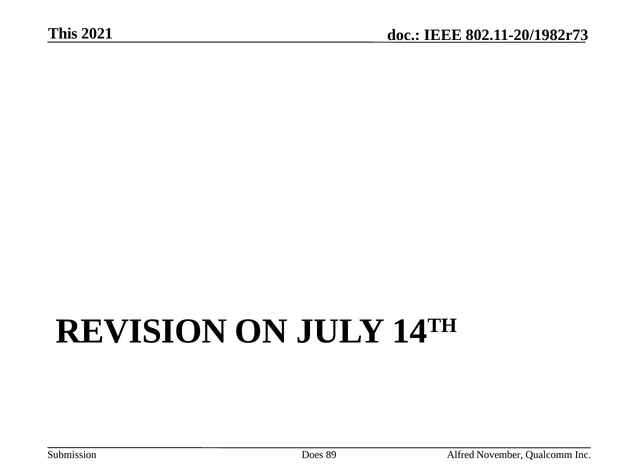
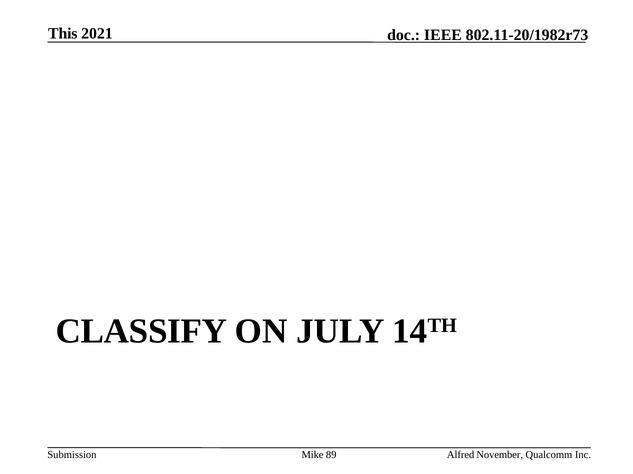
REVISION: REVISION -> CLASSIFY (141, 332)
Does: Does -> Mike (313, 455)
